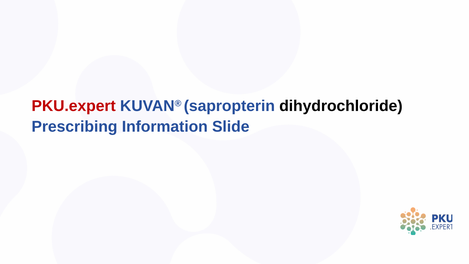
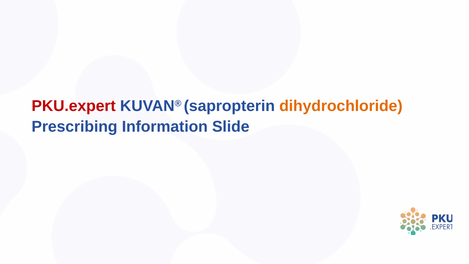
dihydrochloride colour: black -> orange (341, 106)
